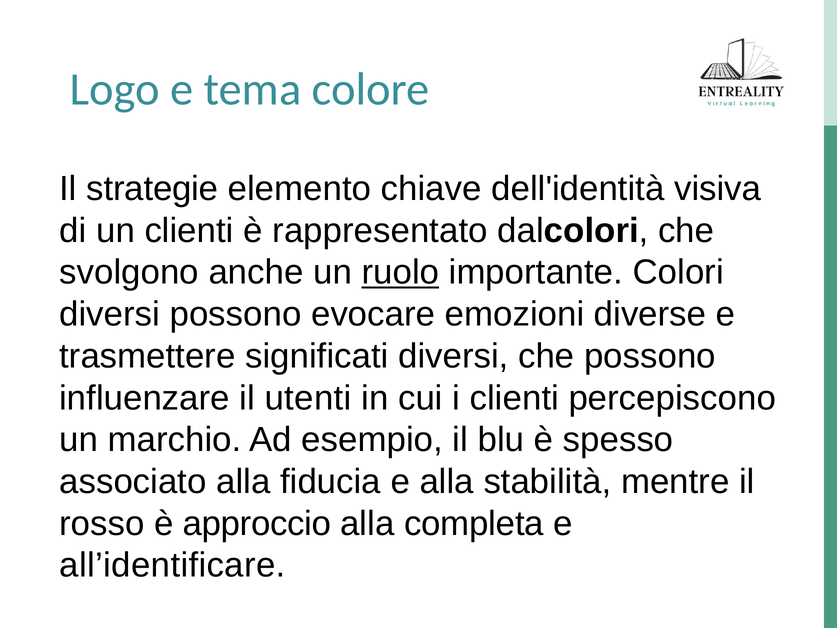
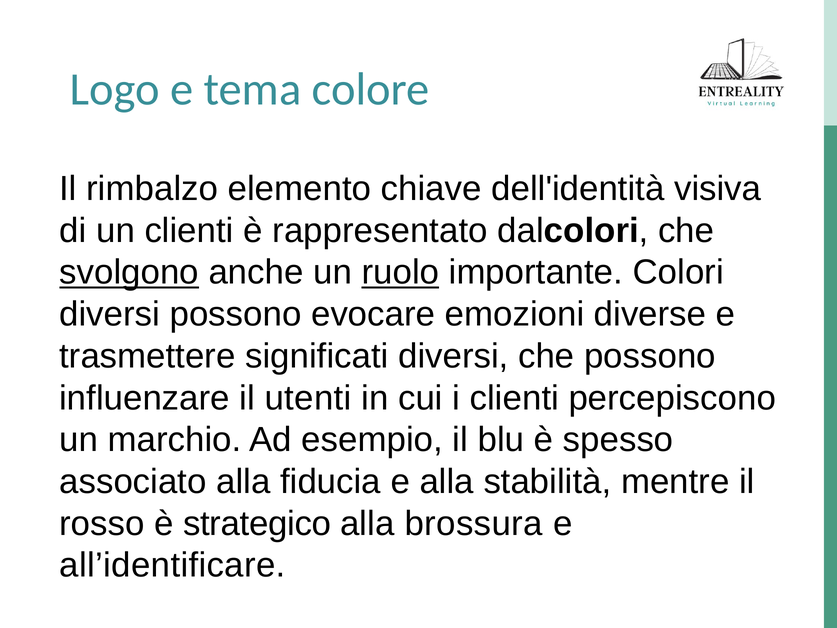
strategie: strategie -> rimbalzo (152, 189)
svolgono underline: none -> present (129, 272)
approccio: approccio -> strategico (257, 523)
completa: completa -> brossura (474, 523)
